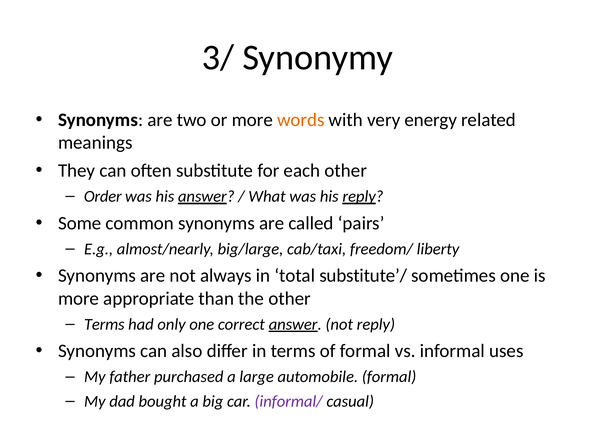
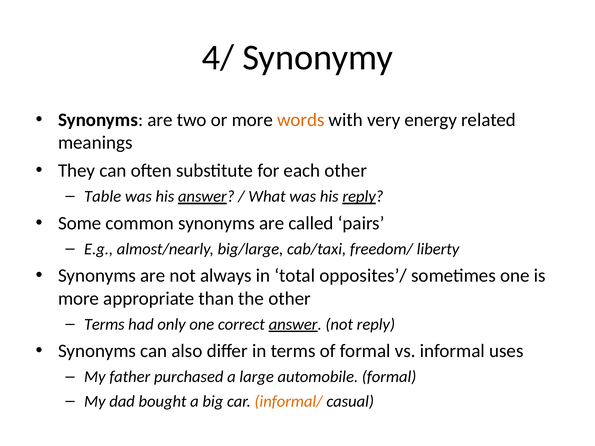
3/: 3/ -> 4/ (218, 58)
Order: Order -> Table (103, 196)
substitute’/: substitute’/ -> opposites’/ (363, 276)
informal/ colour: purple -> orange (289, 401)
